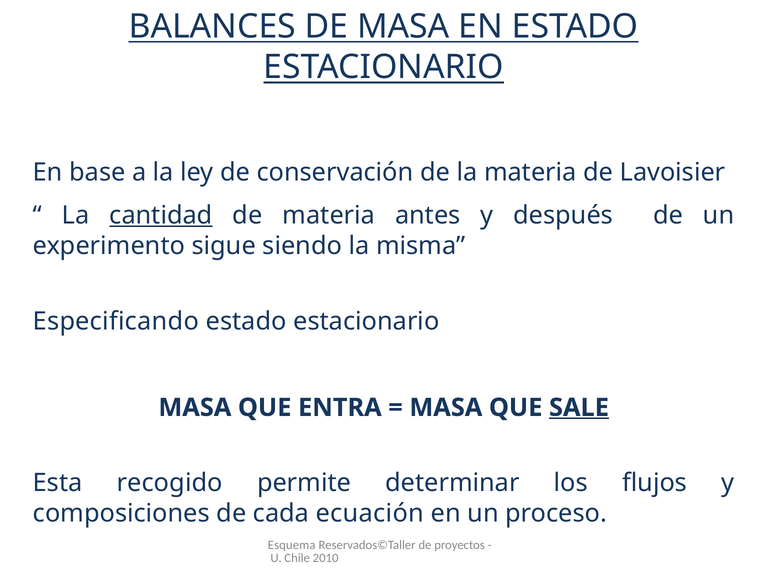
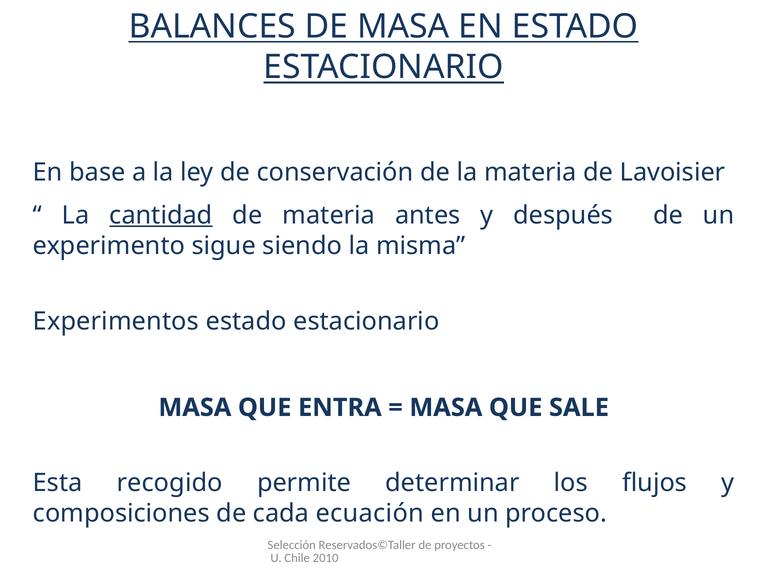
Especificando: Especificando -> Experimentos (116, 321)
SALE underline: present -> none (579, 407)
Esquema: Esquema -> Selección (292, 545)
